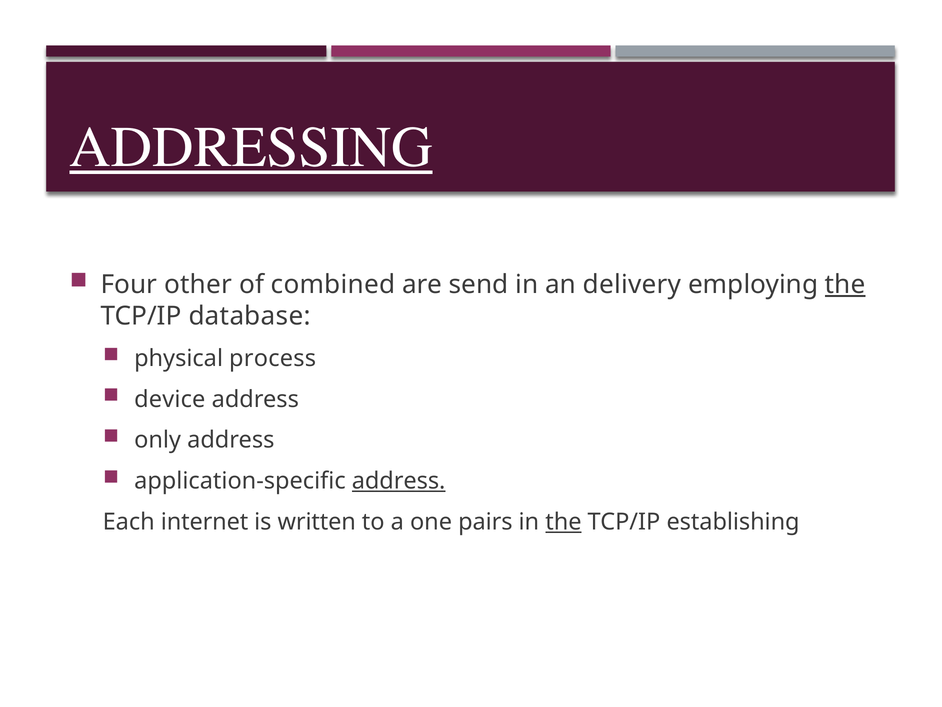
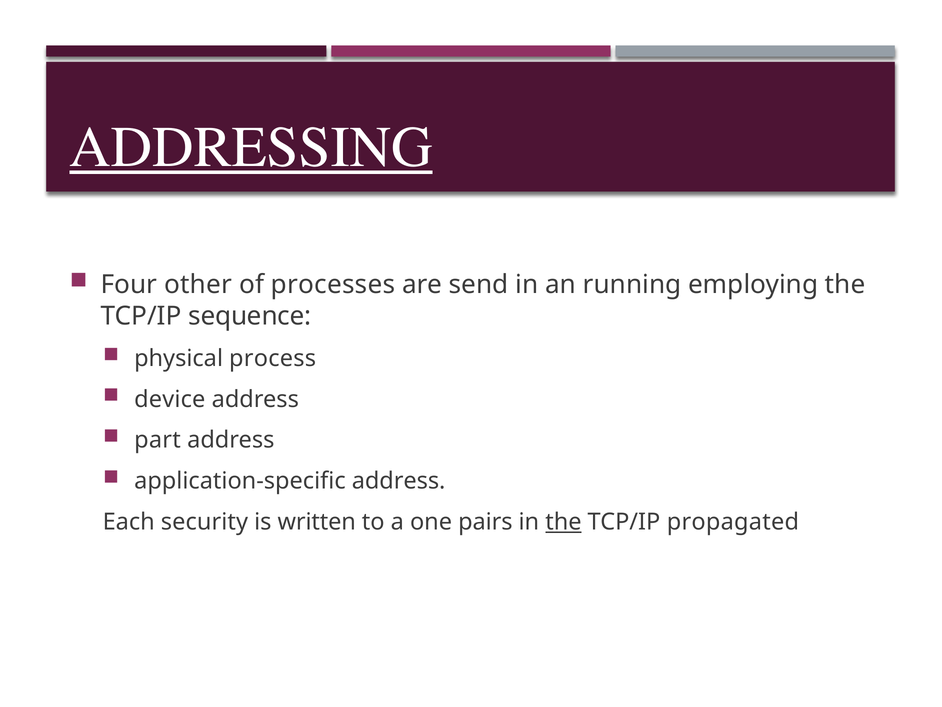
combined: combined -> processes (333, 285)
delivery: delivery -> running (632, 285)
the underline: present -> none (845, 285)
database: database -> sequence (250, 316)
only: only -> part (157, 440)
address underline: present -> none (399, 481)
internet: internet -> security (204, 522)
establishing: establishing -> propagated (733, 522)
